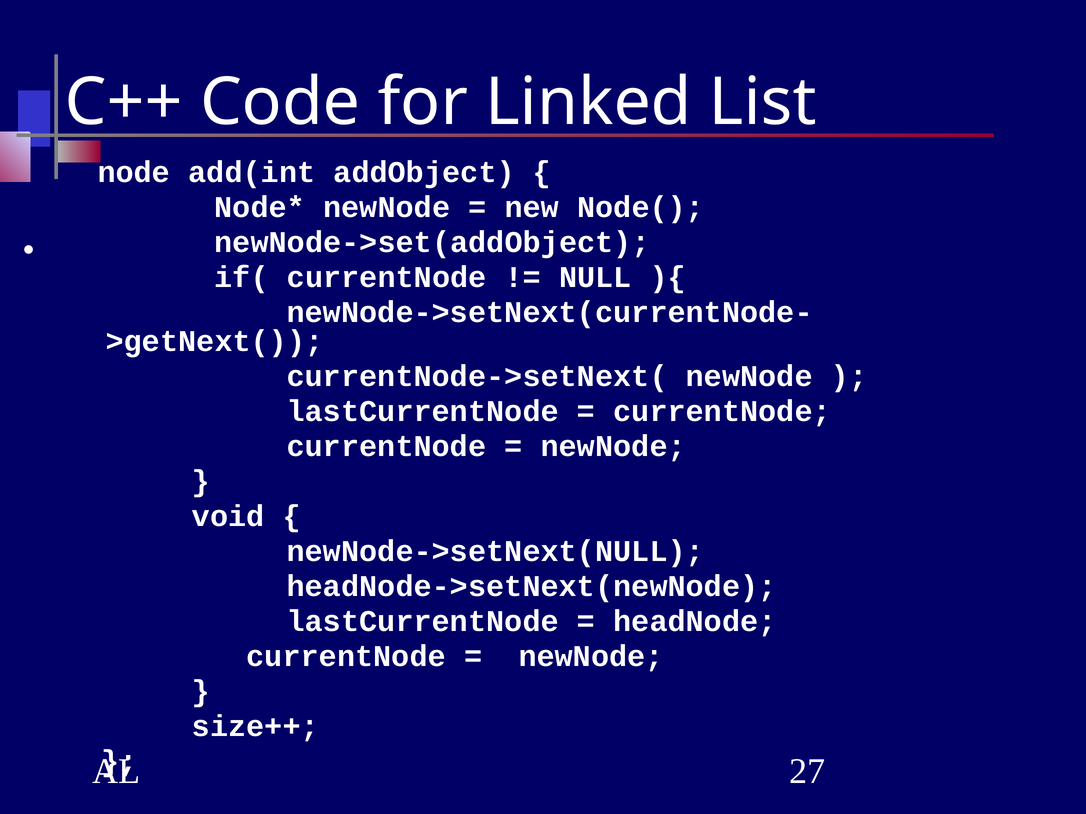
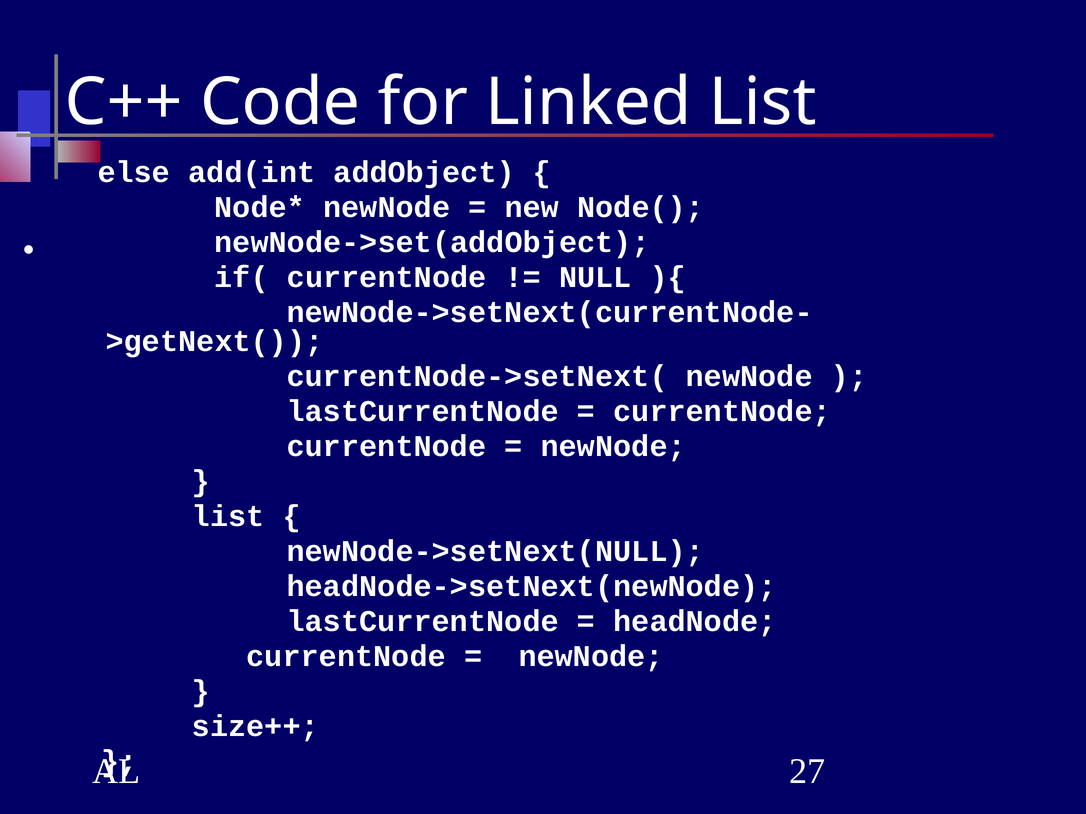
node: node -> else (134, 172)
void: void -> list (228, 517)
